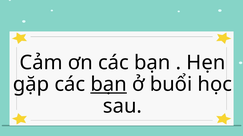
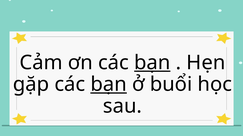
bạn underline: none -> present (152, 63)
